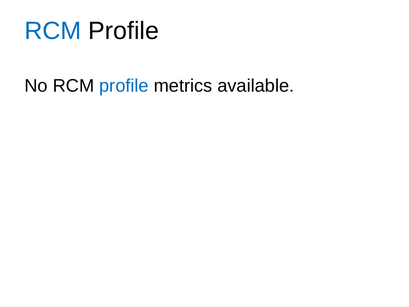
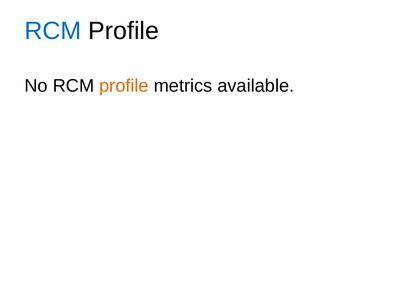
profile colour: blue -> orange (124, 86)
